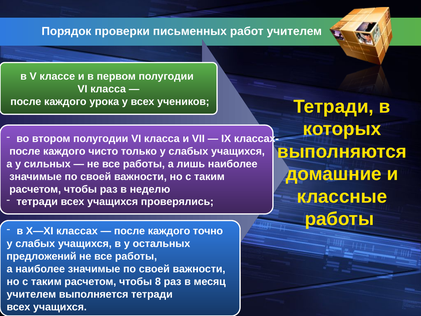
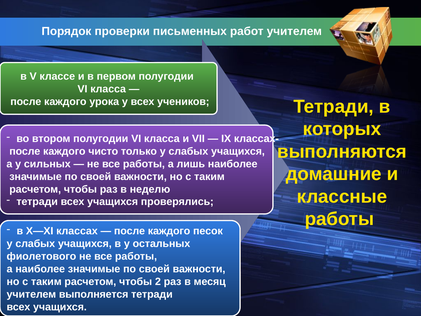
точно: точно -> песок (208, 231)
предложений: предложений -> фиолетового (41, 256)
8: 8 -> 2 (158, 281)
